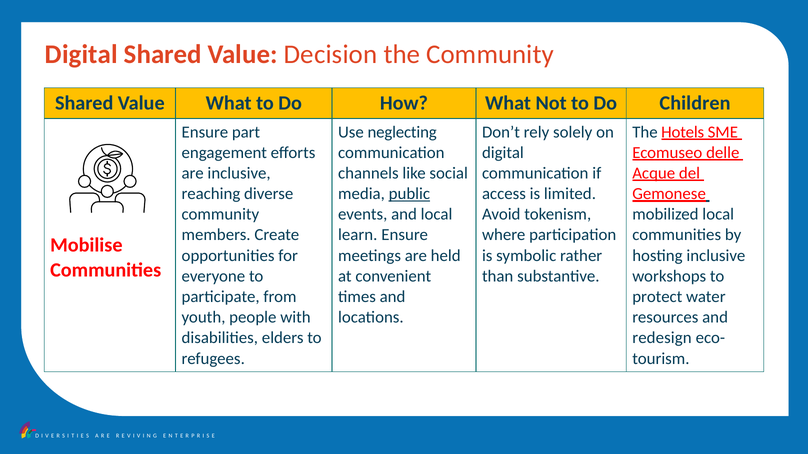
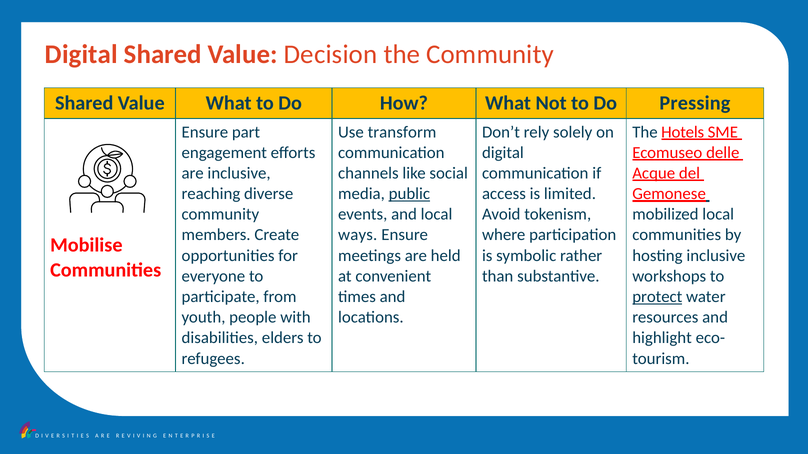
Children: Children -> Pressing (695, 103)
neglecting: neglecting -> transform (402, 132)
learn: learn -> ways (358, 235)
protect underline: none -> present (657, 297)
redesign: redesign -> highlight (662, 338)
